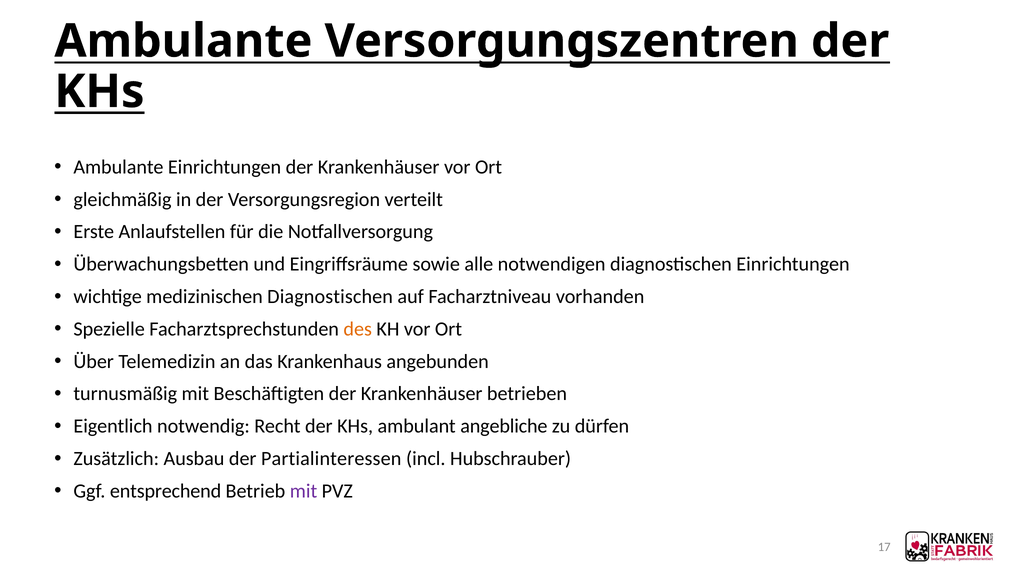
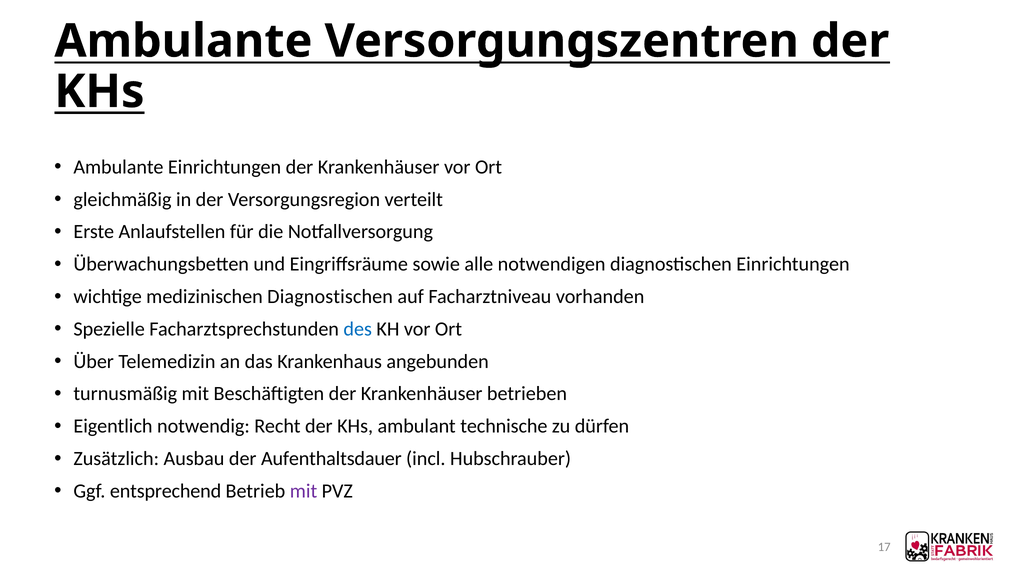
des colour: orange -> blue (358, 329)
angebliche: angebliche -> technische (504, 426)
Partialinteressen: Partialinteressen -> Aufenthaltsdauer (331, 459)
